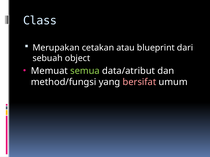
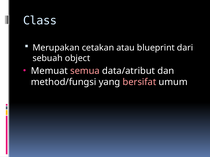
semua colour: light green -> pink (85, 71)
